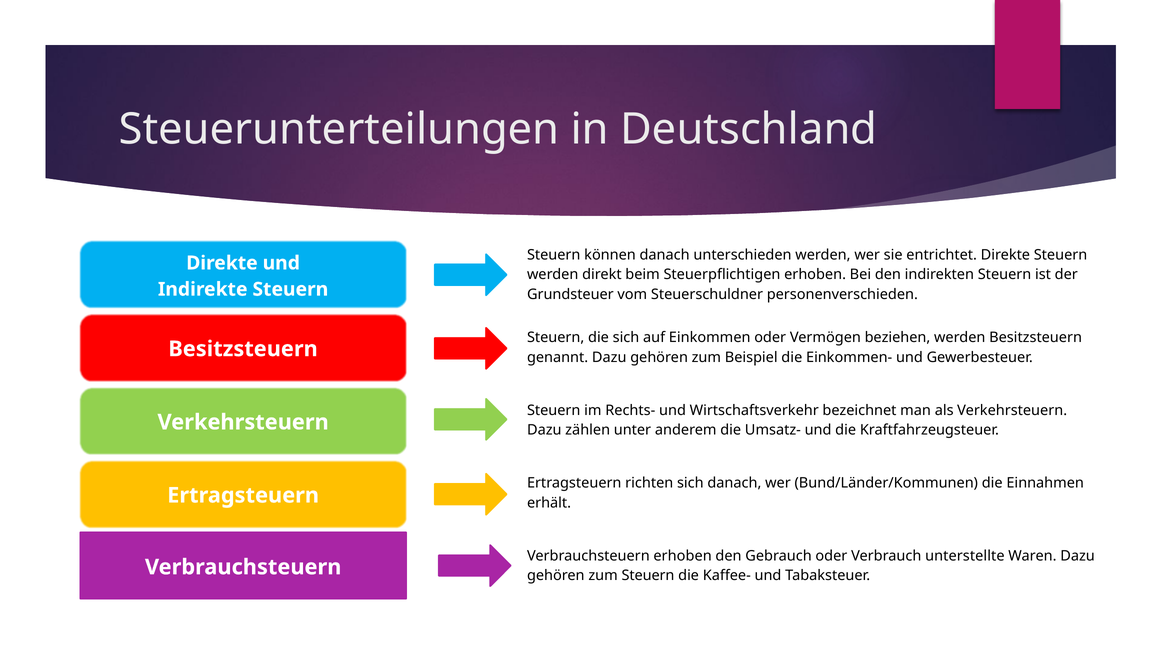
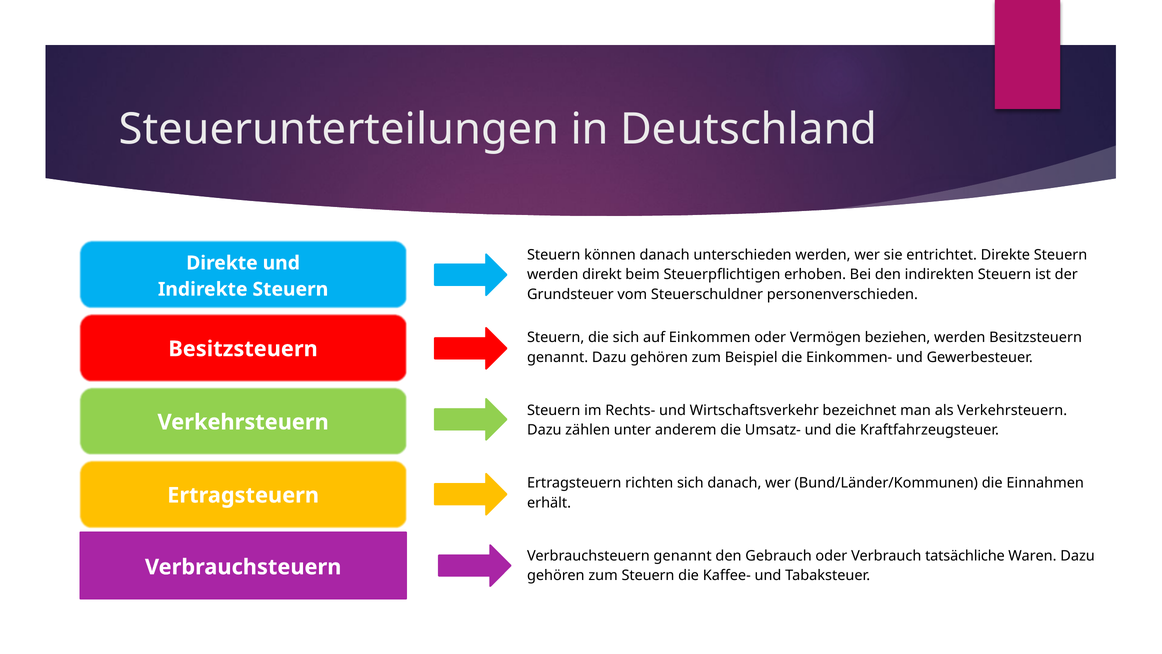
Verbrauchsteuern erhoben: erhoben -> genannt (683, 556)
unterstellte: unterstellte -> tatsächliche (965, 556)
